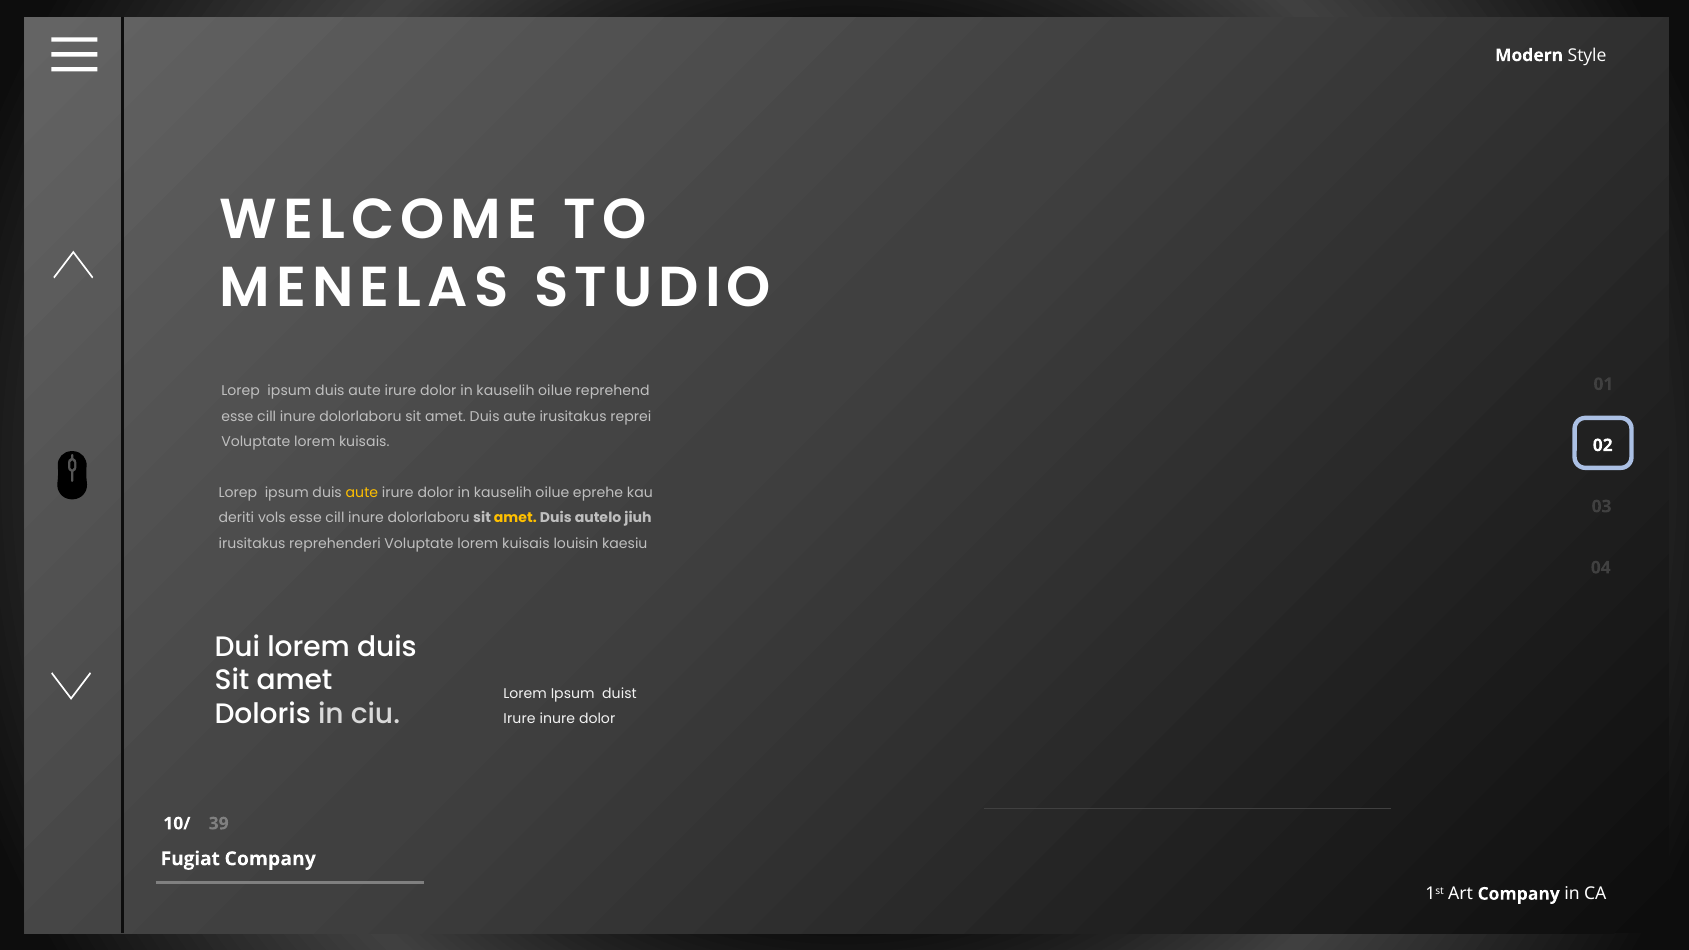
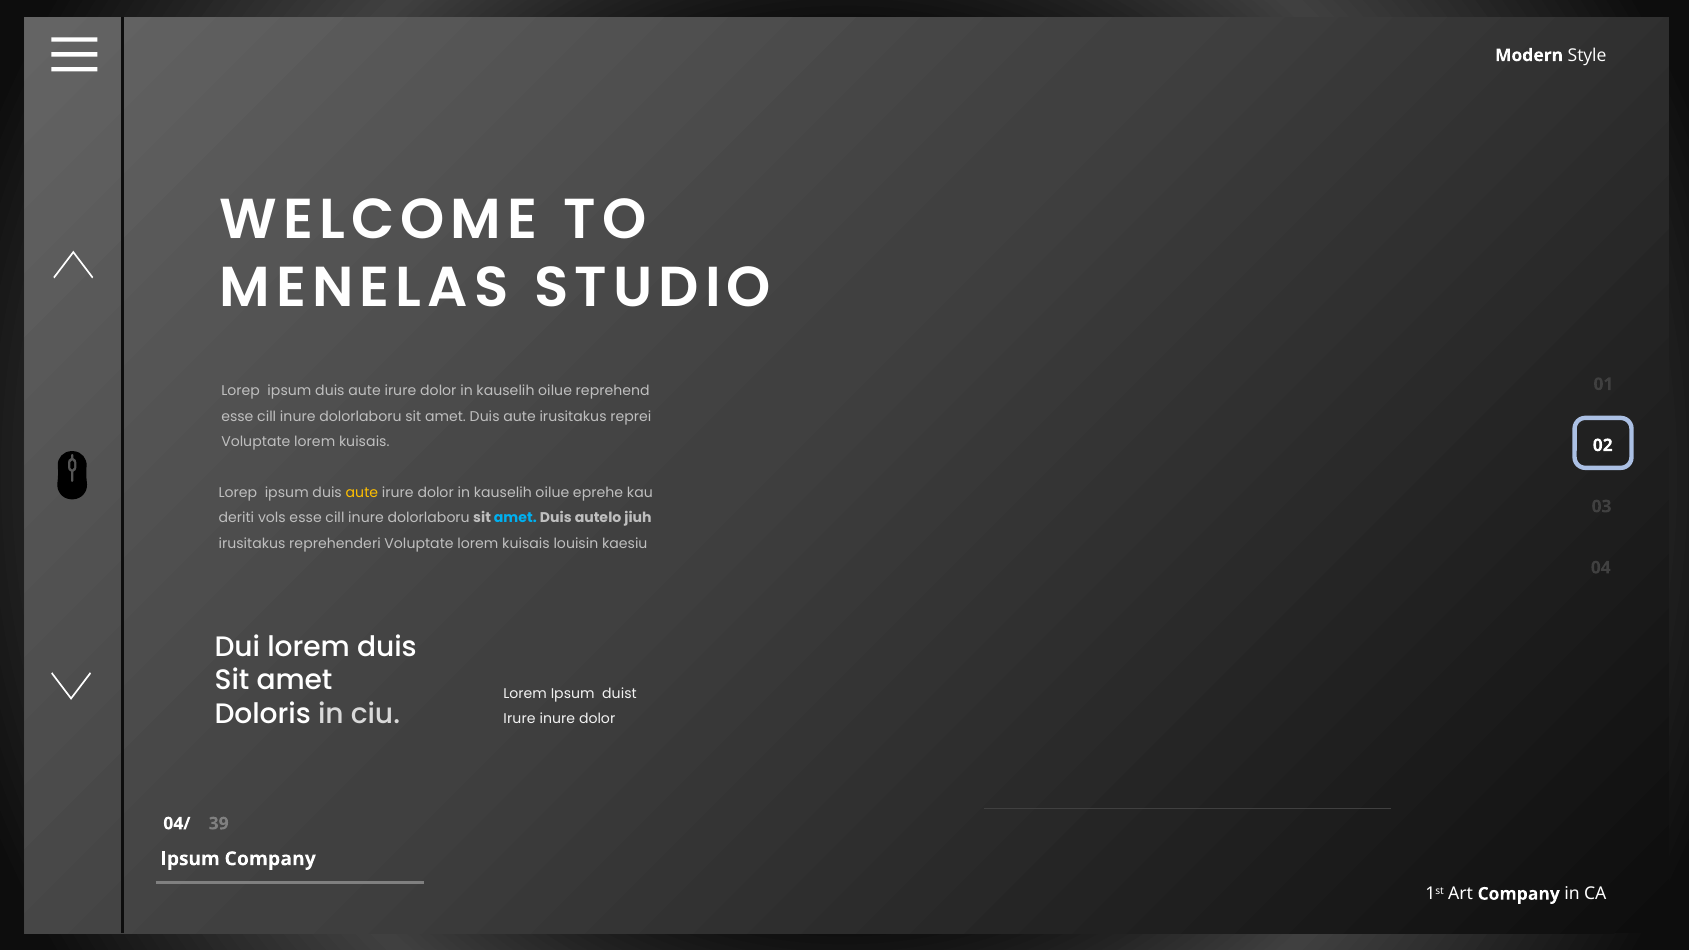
amet colour: yellow -> light blue (515, 518)
10/: 10/ -> 04/ (177, 824)
Fugiat: Fugiat -> Ipsum (190, 859)
